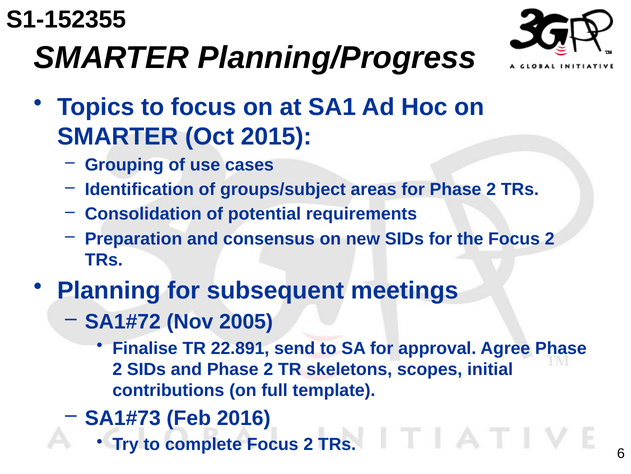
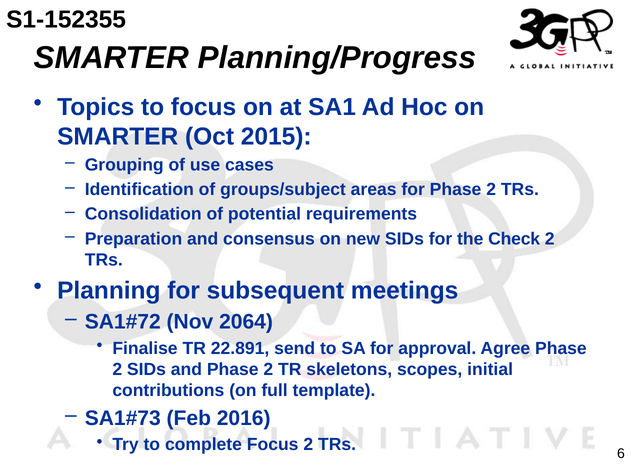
the Focus: Focus -> Check (514, 238)
2005: 2005 -> 2064 (246, 321)
